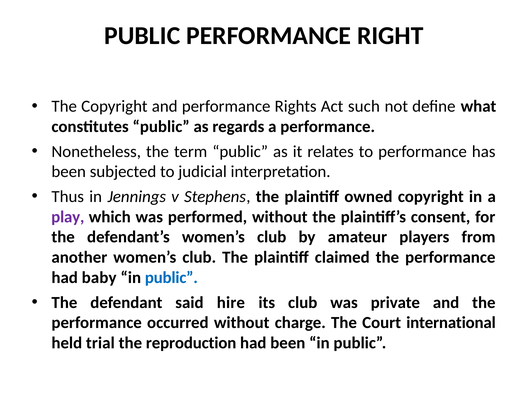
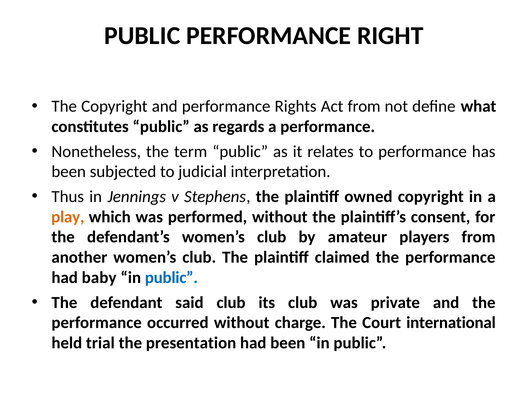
Act such: such -> from (364, 106)
play colour: purple -> orange (68, 217)
said hire: hire -> club (231, 302)
reproduction: reproduction -> presentation (191, 343)
